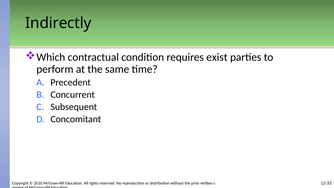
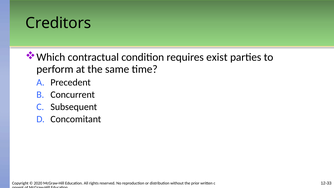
Indirectly: Indirectly -> Creditors (58, 23)
